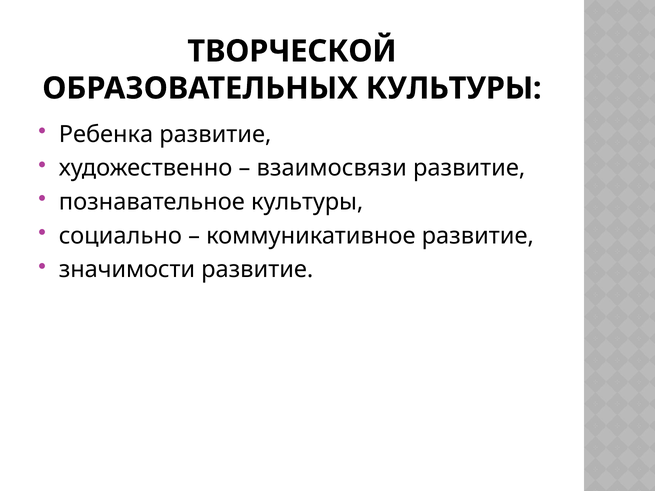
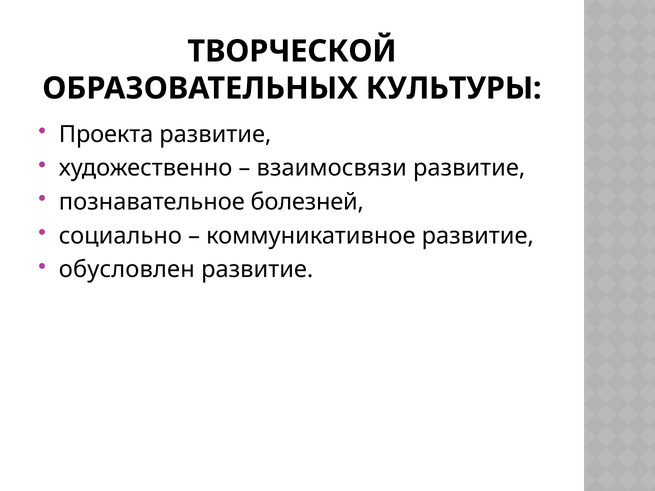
Ребенка: Ребенка -> Проекта (106, 134)
познавательное культуры: культуры -> болезней (307, 202)
значимости: значимости -> обусловлен (127, 270)
